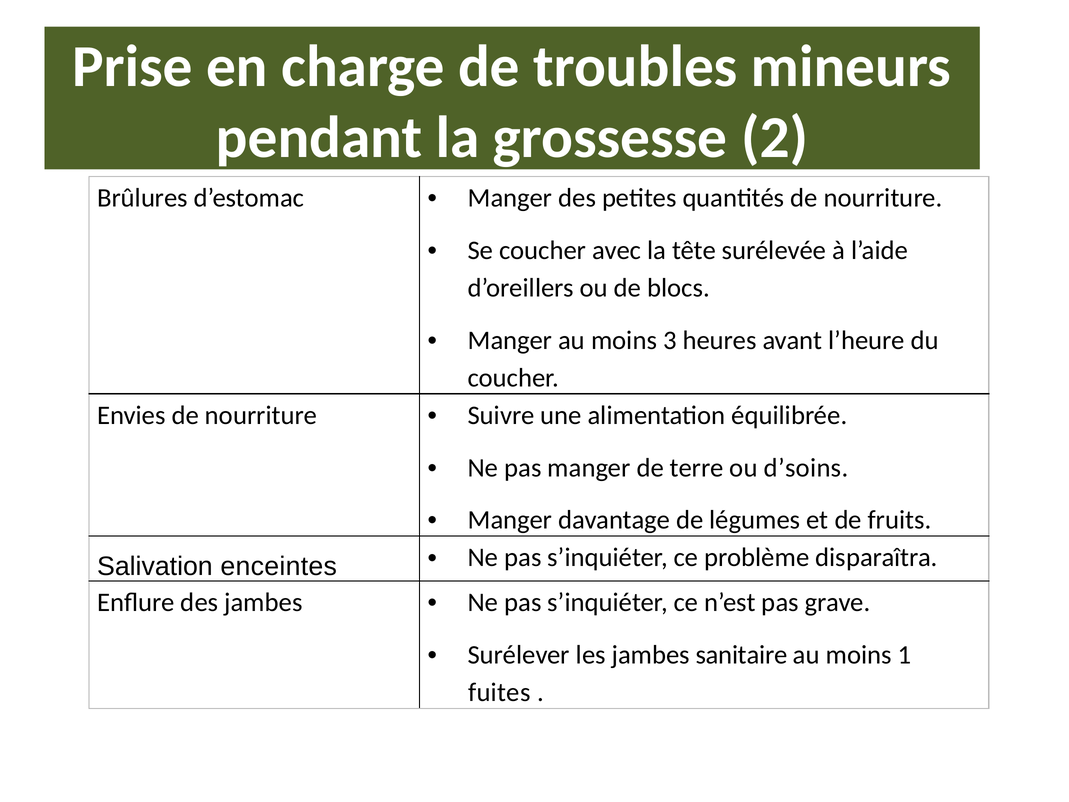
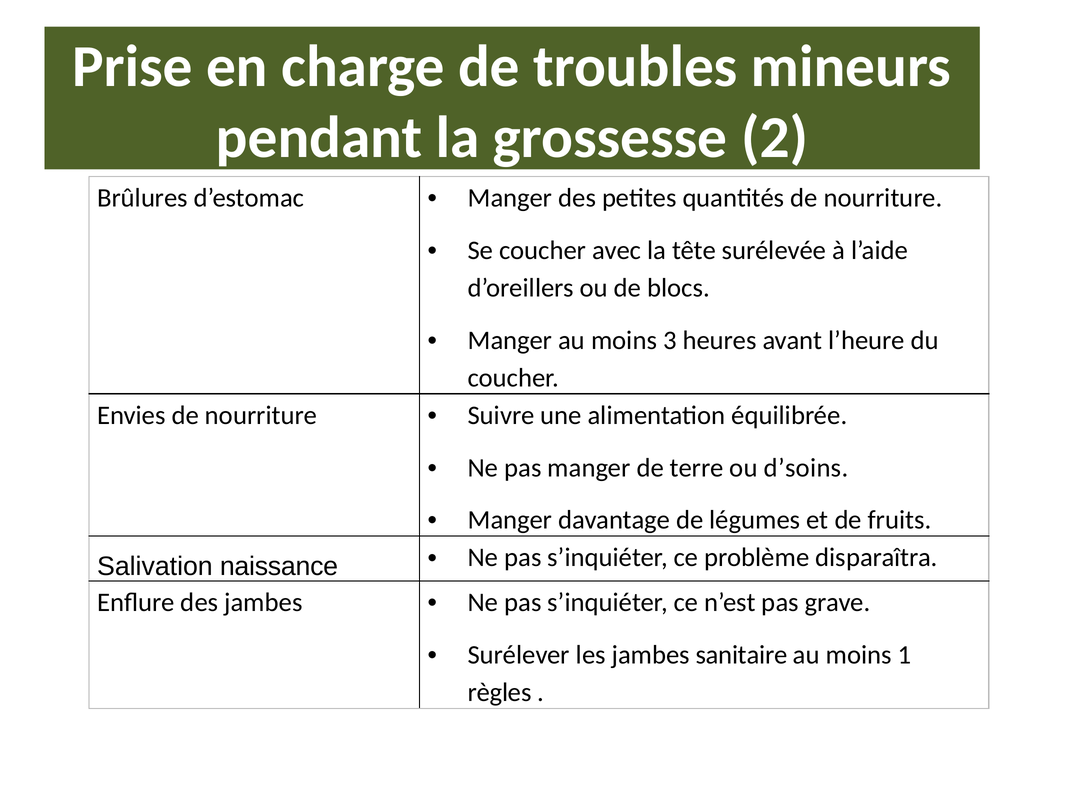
enceintes: enceintes -> naissance (279, 566)
fuites: fuites -> règles (500, 692)
